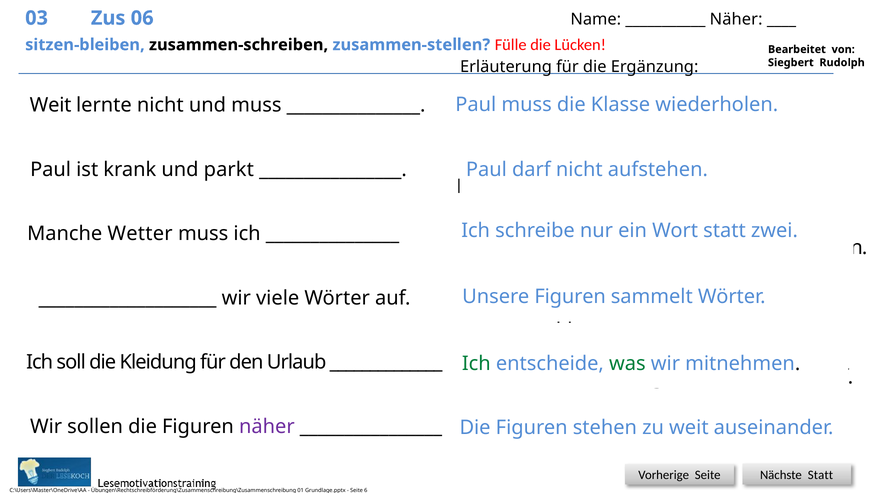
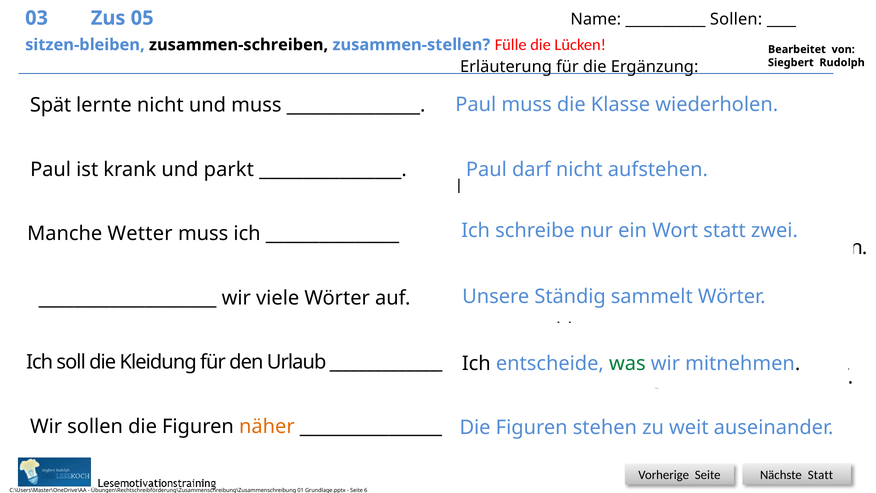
06: 06 -> 05 (142, 18)
Näher: Näher -> Sollen (736, 19)
Weit: Weit -> Spät (51, 105)
Unsere Figuren: Figuren -> Ständig (570, 297)
Ich colour: green -> black (476, 363)
näher colour: purple -> orange (267, 426)
